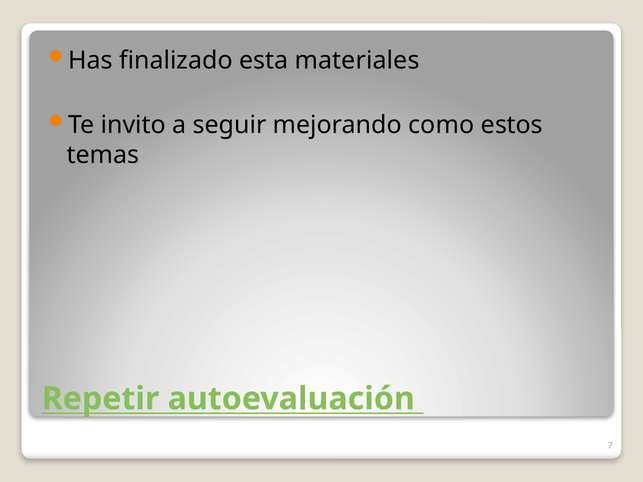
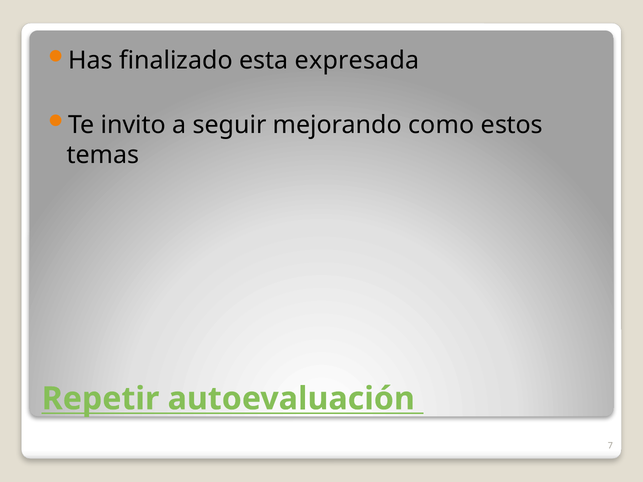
materiales: materiales -> expresada (357, 60)
